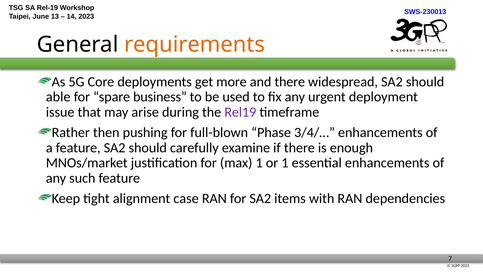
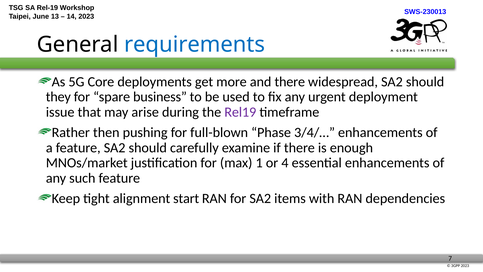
requirements colour: orange -> blue (195, 44)
able: able -> they (58, 97)
or 1: 1 -> 4 (285, 163)
case: case -> start (186, 198)
